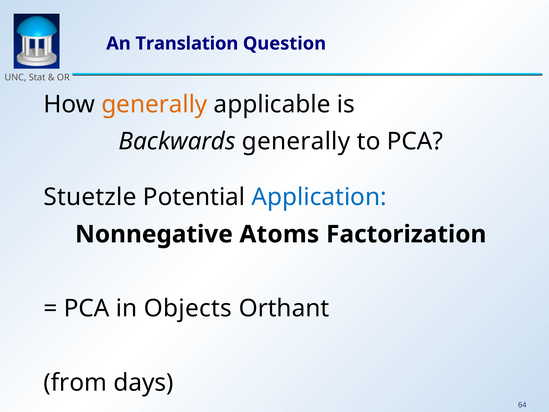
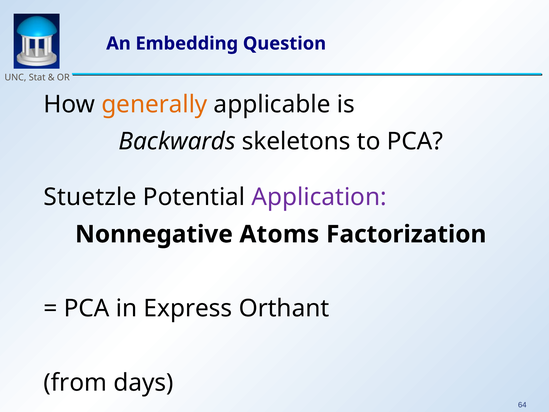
Translation: Translation -> Embedding (187, 43)
Backwards generally: generally -> skeletons (296, 141)
Application colour: blue -> purple (319, 197)
Objects: Objects -> Express (188, 308)
